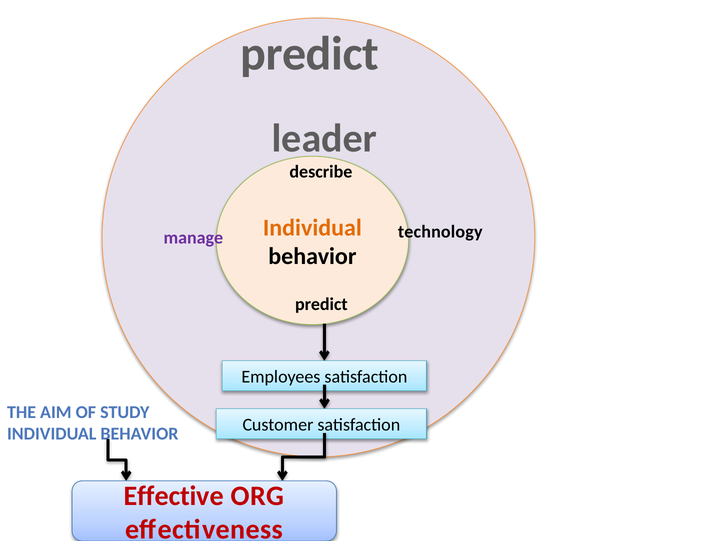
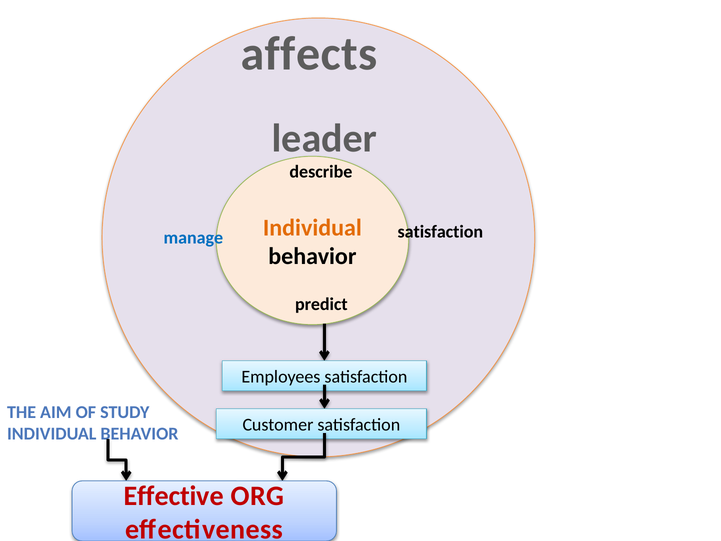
predict: predict -> affects (309, 54)
technology: technology -> satisfaction (440, 232)
manage colour: purple -> blue (193, 238)
